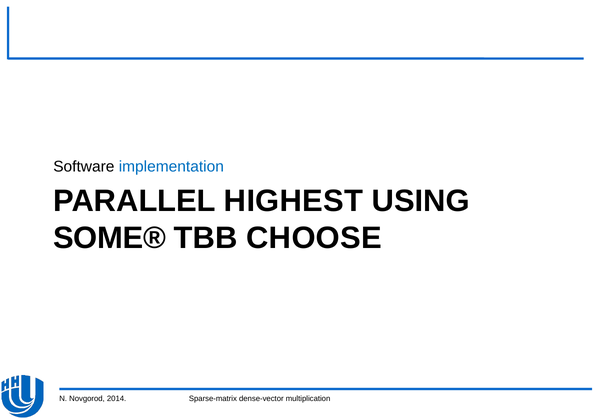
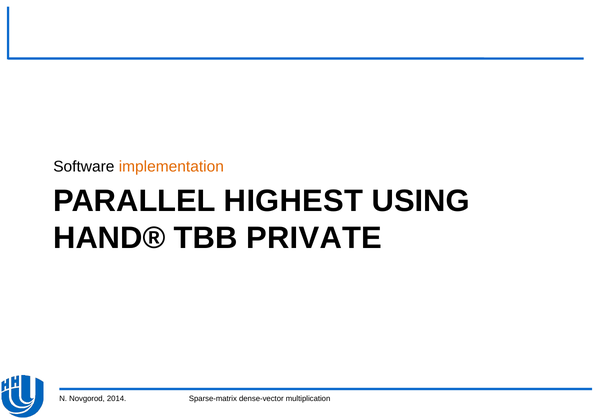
implementation colour: blue -> orange (171, 167)
SOME®: SOME® -> HAND® (109, 238)
CHOOSE: CHOOSE -> PRIVATE (314, 238)
